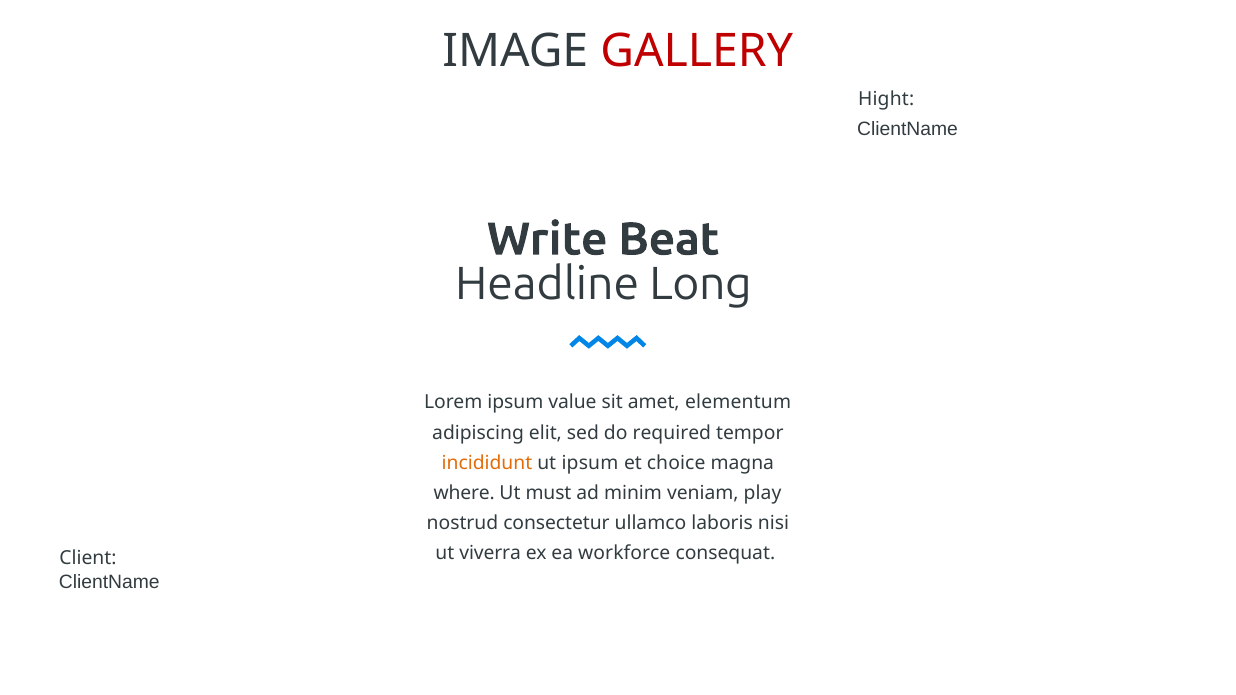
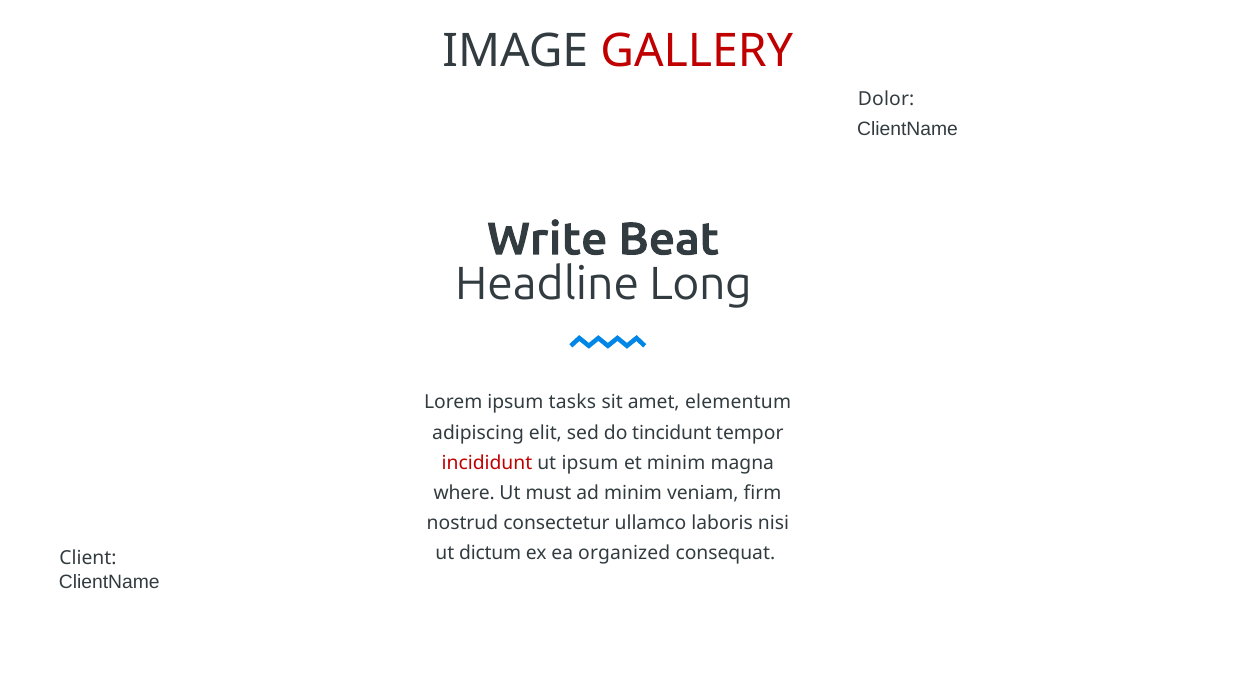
Hight: Hight -> Dolor (886, 99)
value: value -> tasks (572, 403)
required: required -> tincidunt (672, 433)
incididunt colour: orange -> red (487, 463)
et choice: choice -> minim (676, 463)
play: play -> firm (763, 493)
viverra: viverra -> dictum (490, 553)
workforce: workforce -> organized (624, 553)
